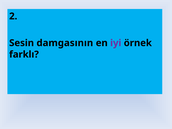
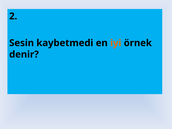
damgasının: damgasının -> kaybetmedi (65, 43)
iyi colour: purple -> orange (116, 43)
farklı: farklı -> denir (24, 54)
